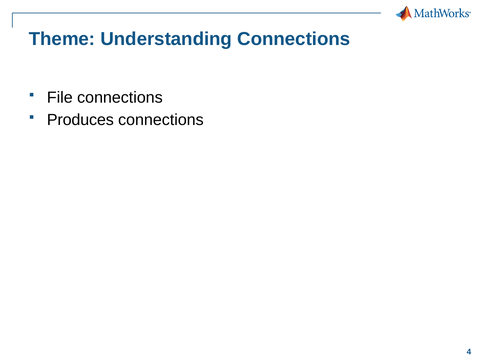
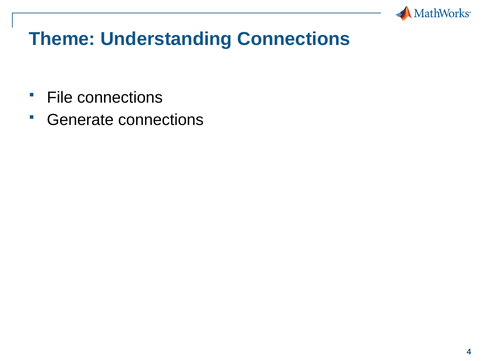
Produces: Produces -> Generate (80, 120)
